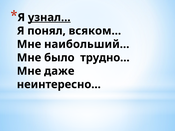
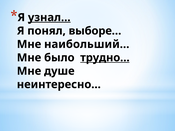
всяком…: всяком… -> выборе… (95, 31)
трудно… underline: none -> present (105, 58)
даже: даже -> душе (59, 71)
